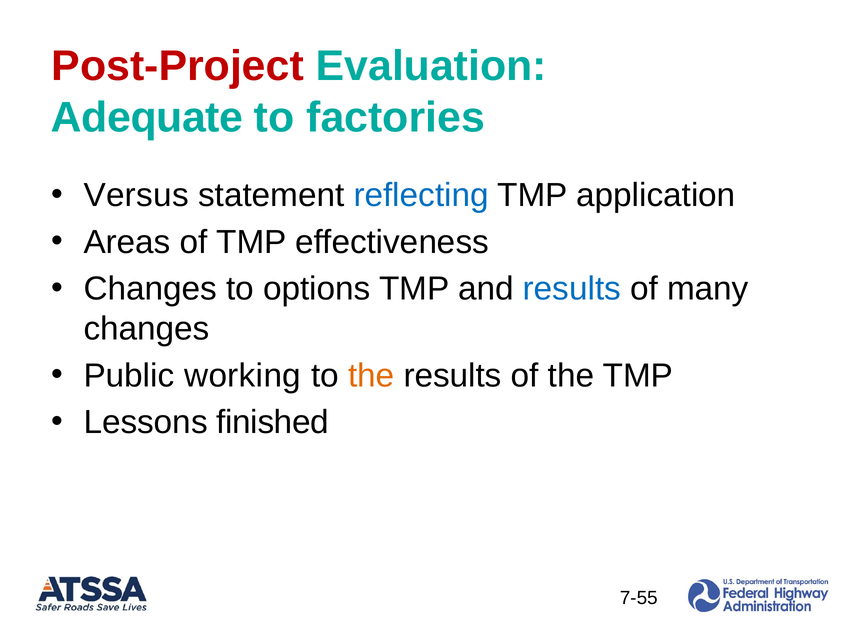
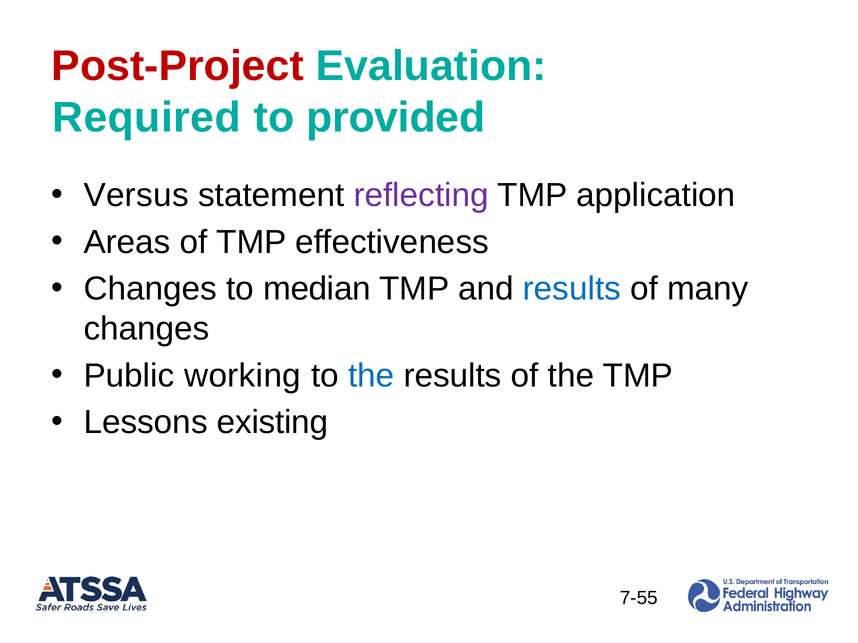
Adequate: Adequate -> Required (147, 118)
factories: factories -> provided (396, 118)
reflecting colour: blue -> purple (421, 196)
options: options -> median (317, 289)
the colour: orange -> blue (371, 376)
finished: finished -> existing (273, 423)
